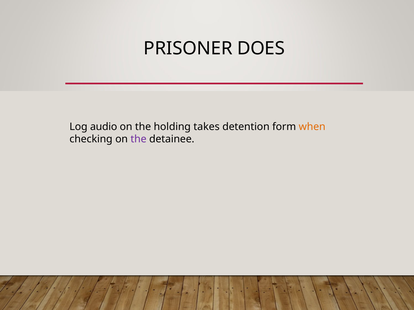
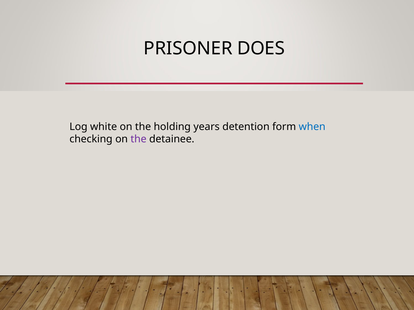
audio: audio -> white (104, 127)
takes: takes -> years (207, 127)
when colour: orange -> blue (312, 127)
